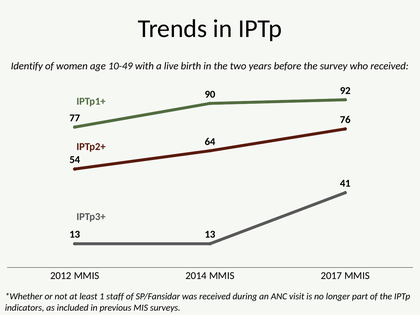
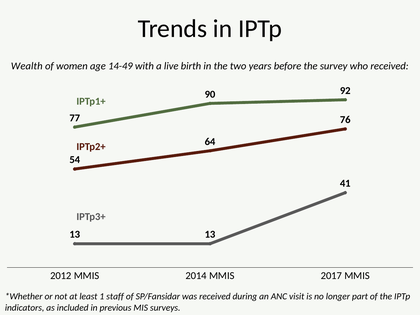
Identify: Identify -> Wealth (27, 66)
10-49: 10-49 -> 14-49 (120, 66)
